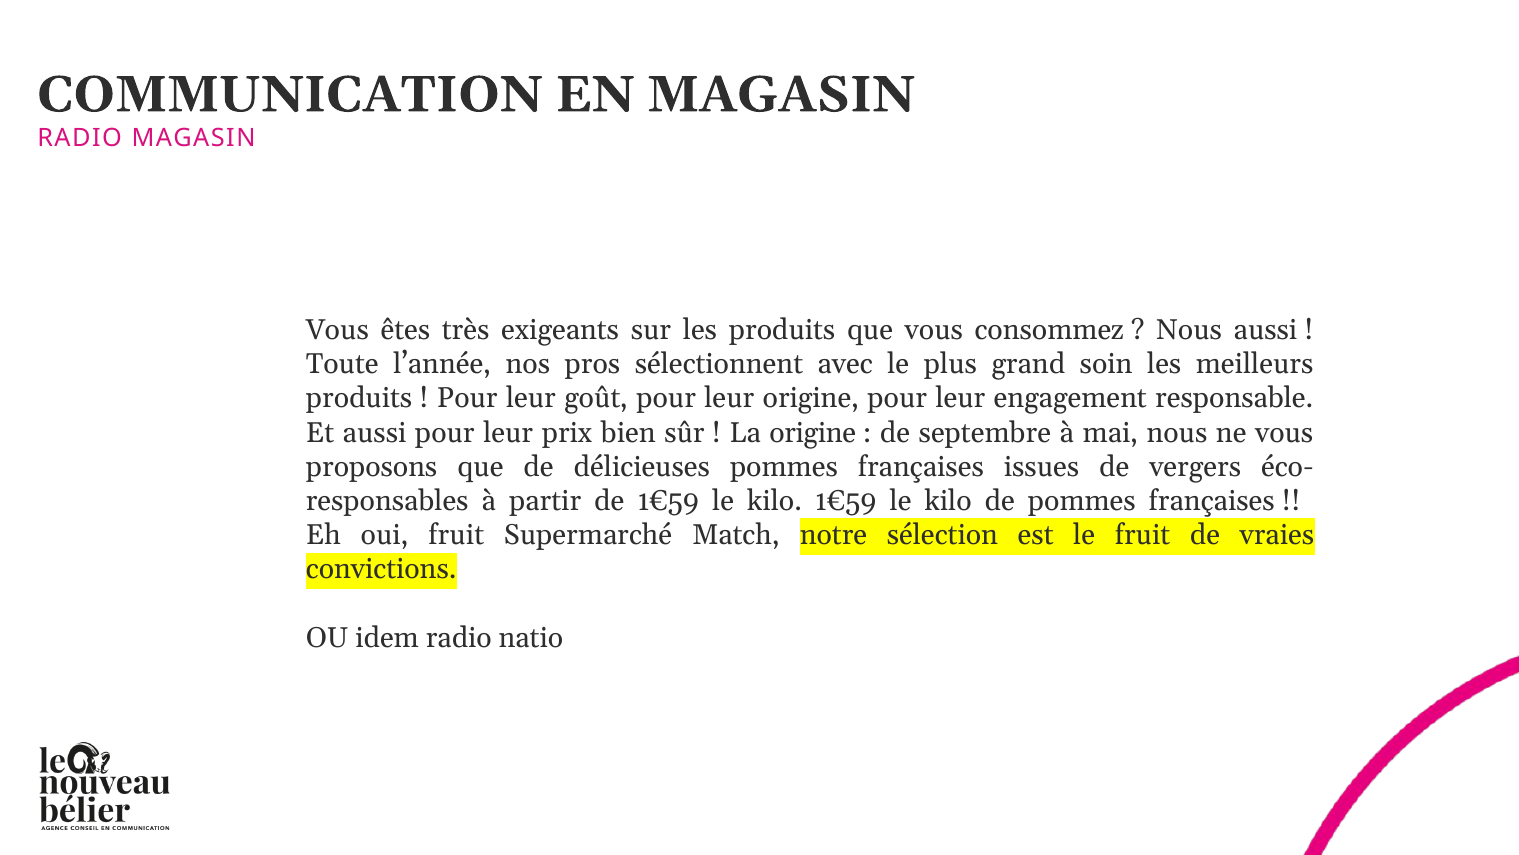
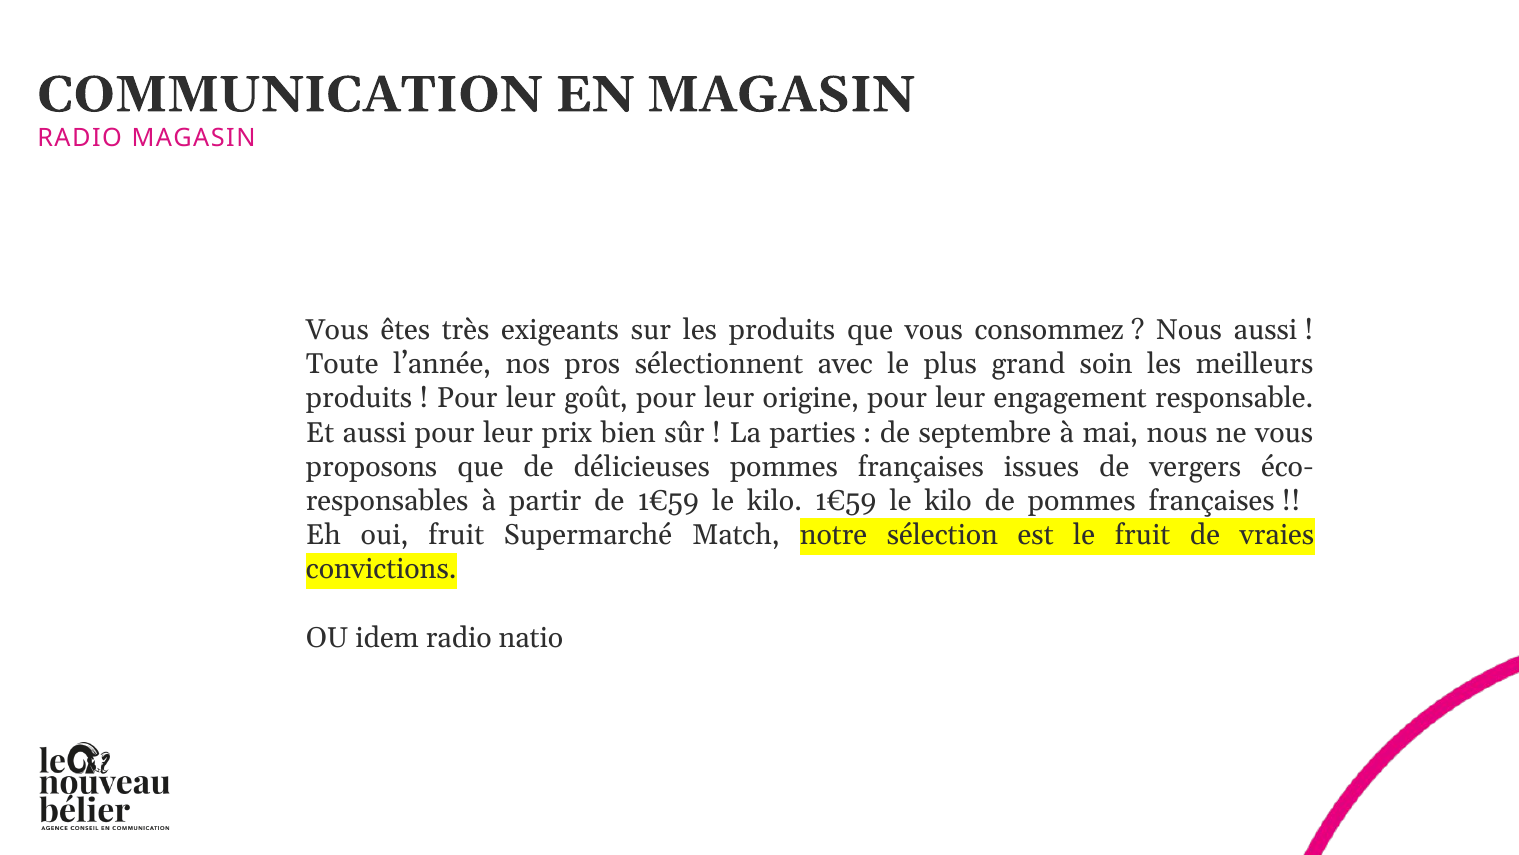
La origine: origine -> parties (813, 432)
